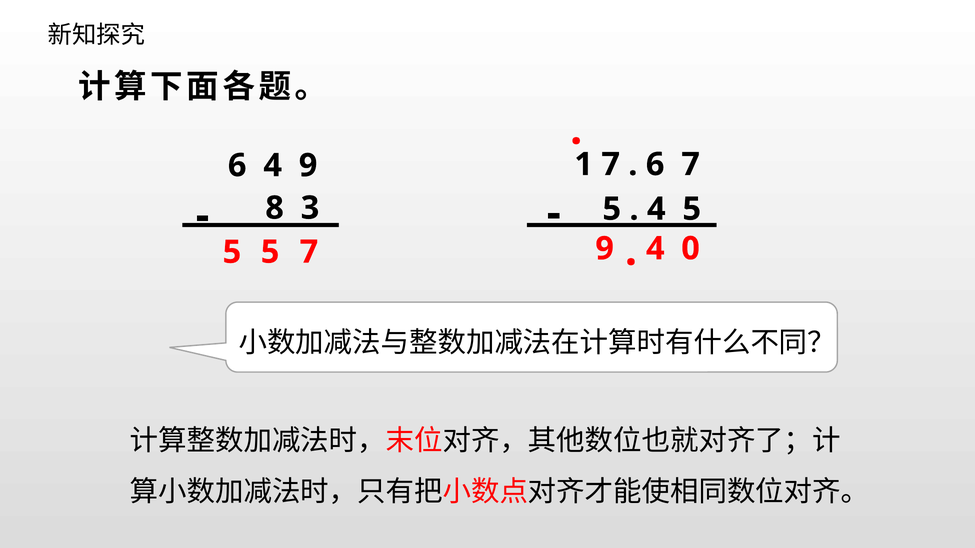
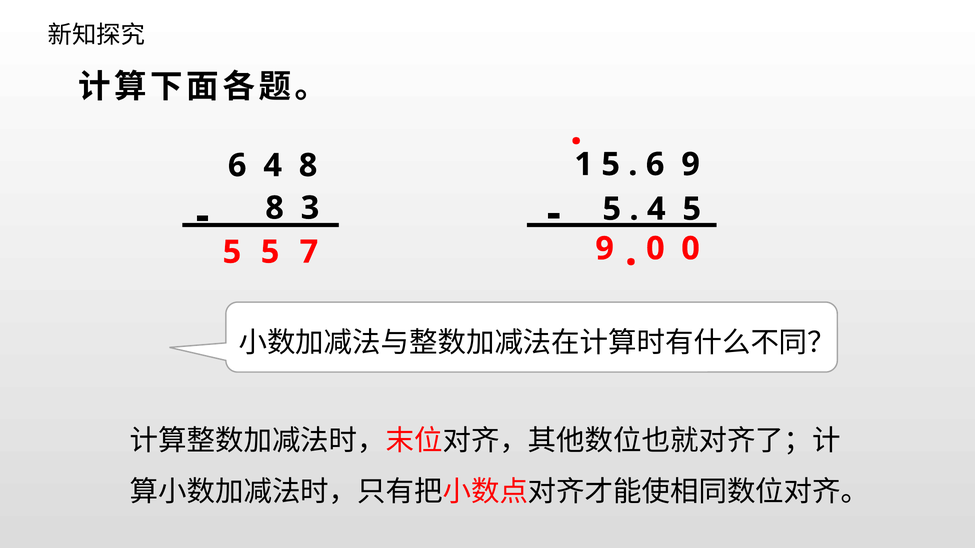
1 7: 7 -> 5 (611, 165)
6 7: 7 -> 9 (691, 165)
6 4 9: 9 -> 8 (308, 166)
7 4: 4 -> 0 (655, 249)
